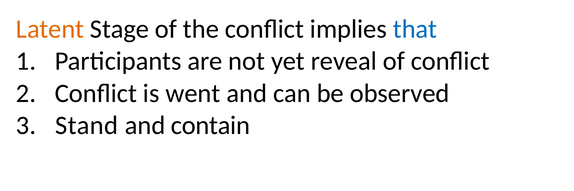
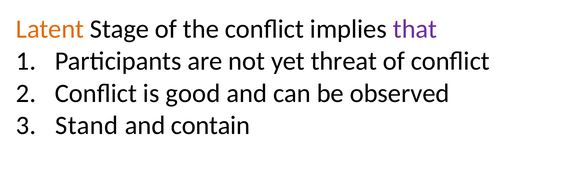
that colour: blue -> purple (415, 29)
reveal: reveal -> threat (344, 61)
went: went -> good (193, 94)
